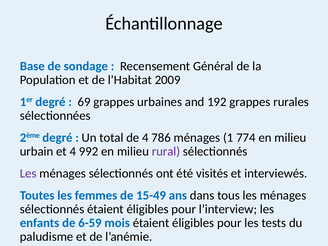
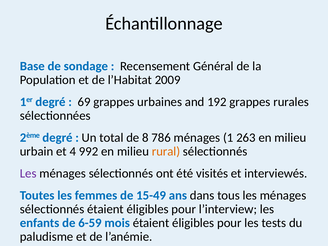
de 4: 4 -> 8 (145, 138)
774: 774 -> 263 (246, 138)
rural colour: purple -> orange (166, 151)
